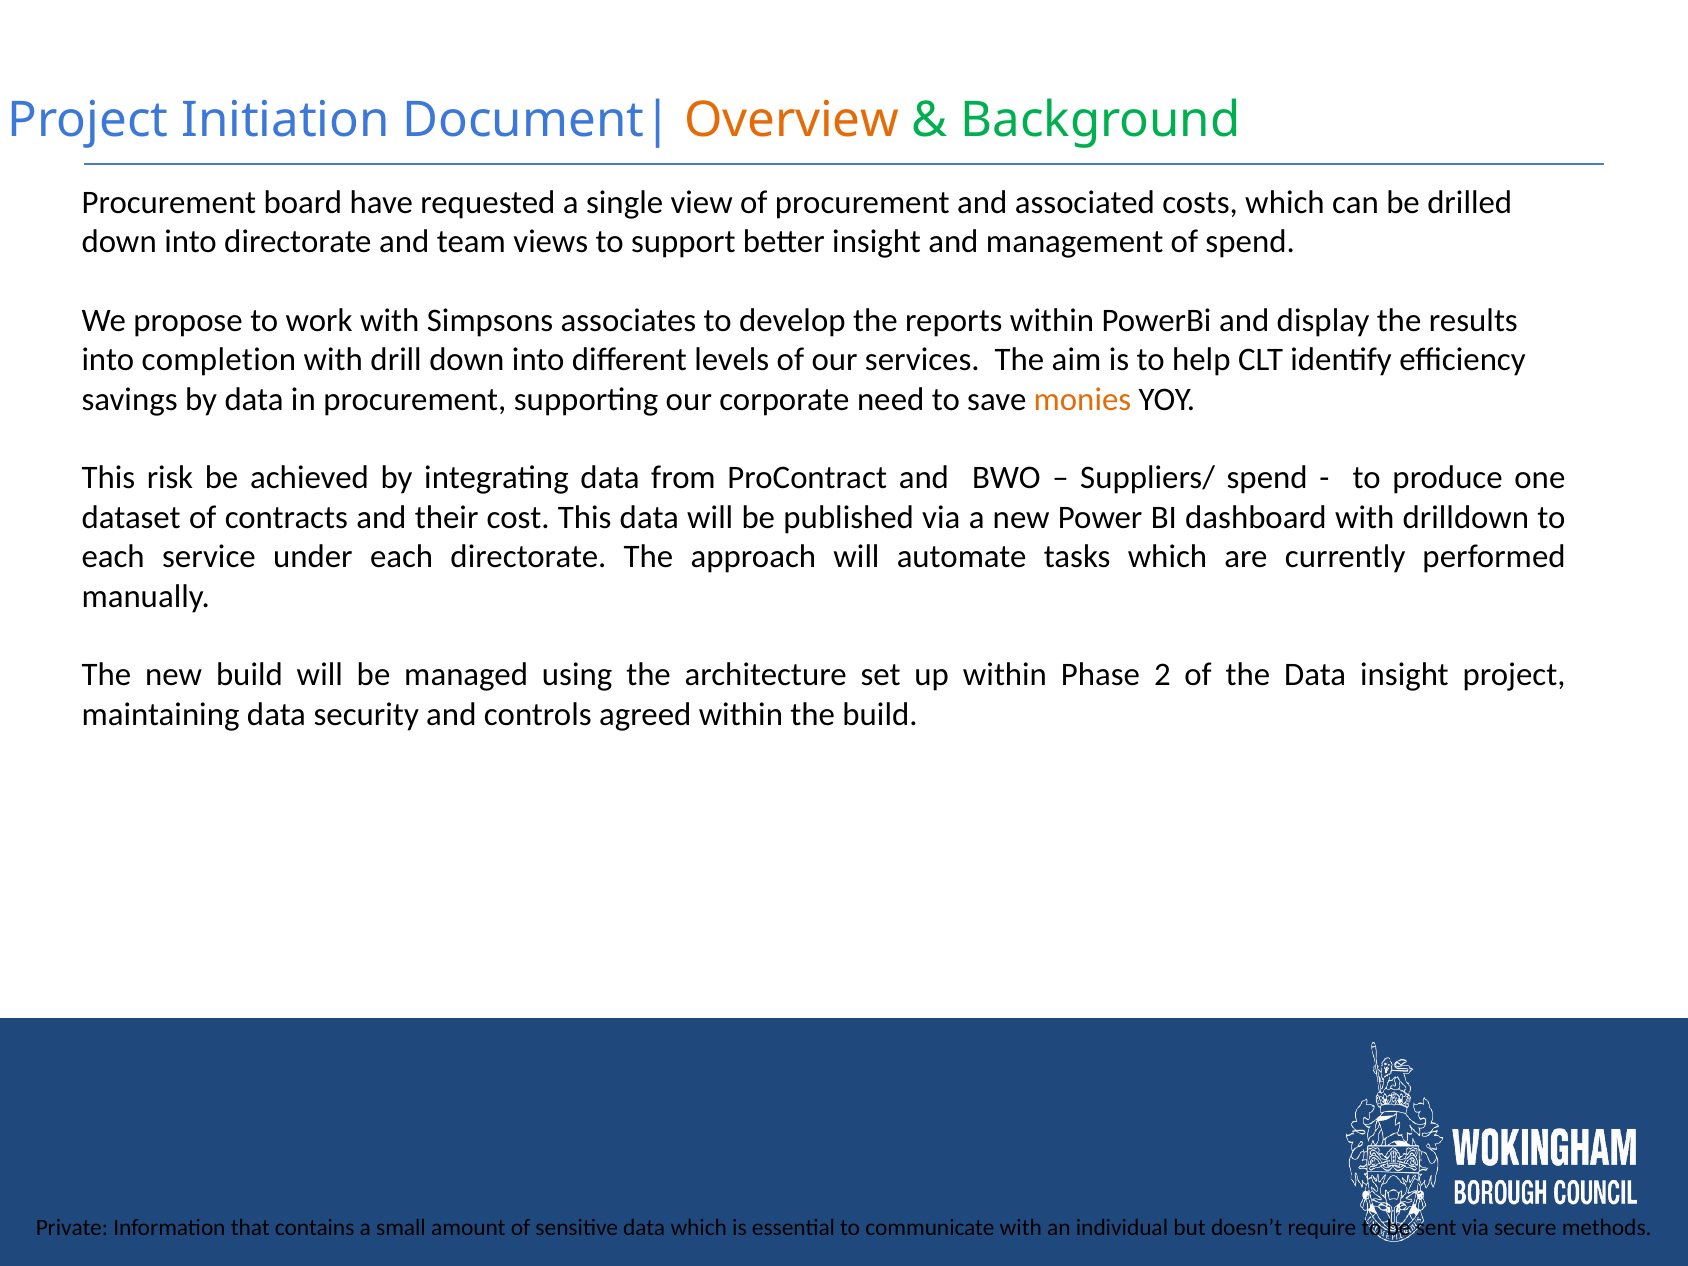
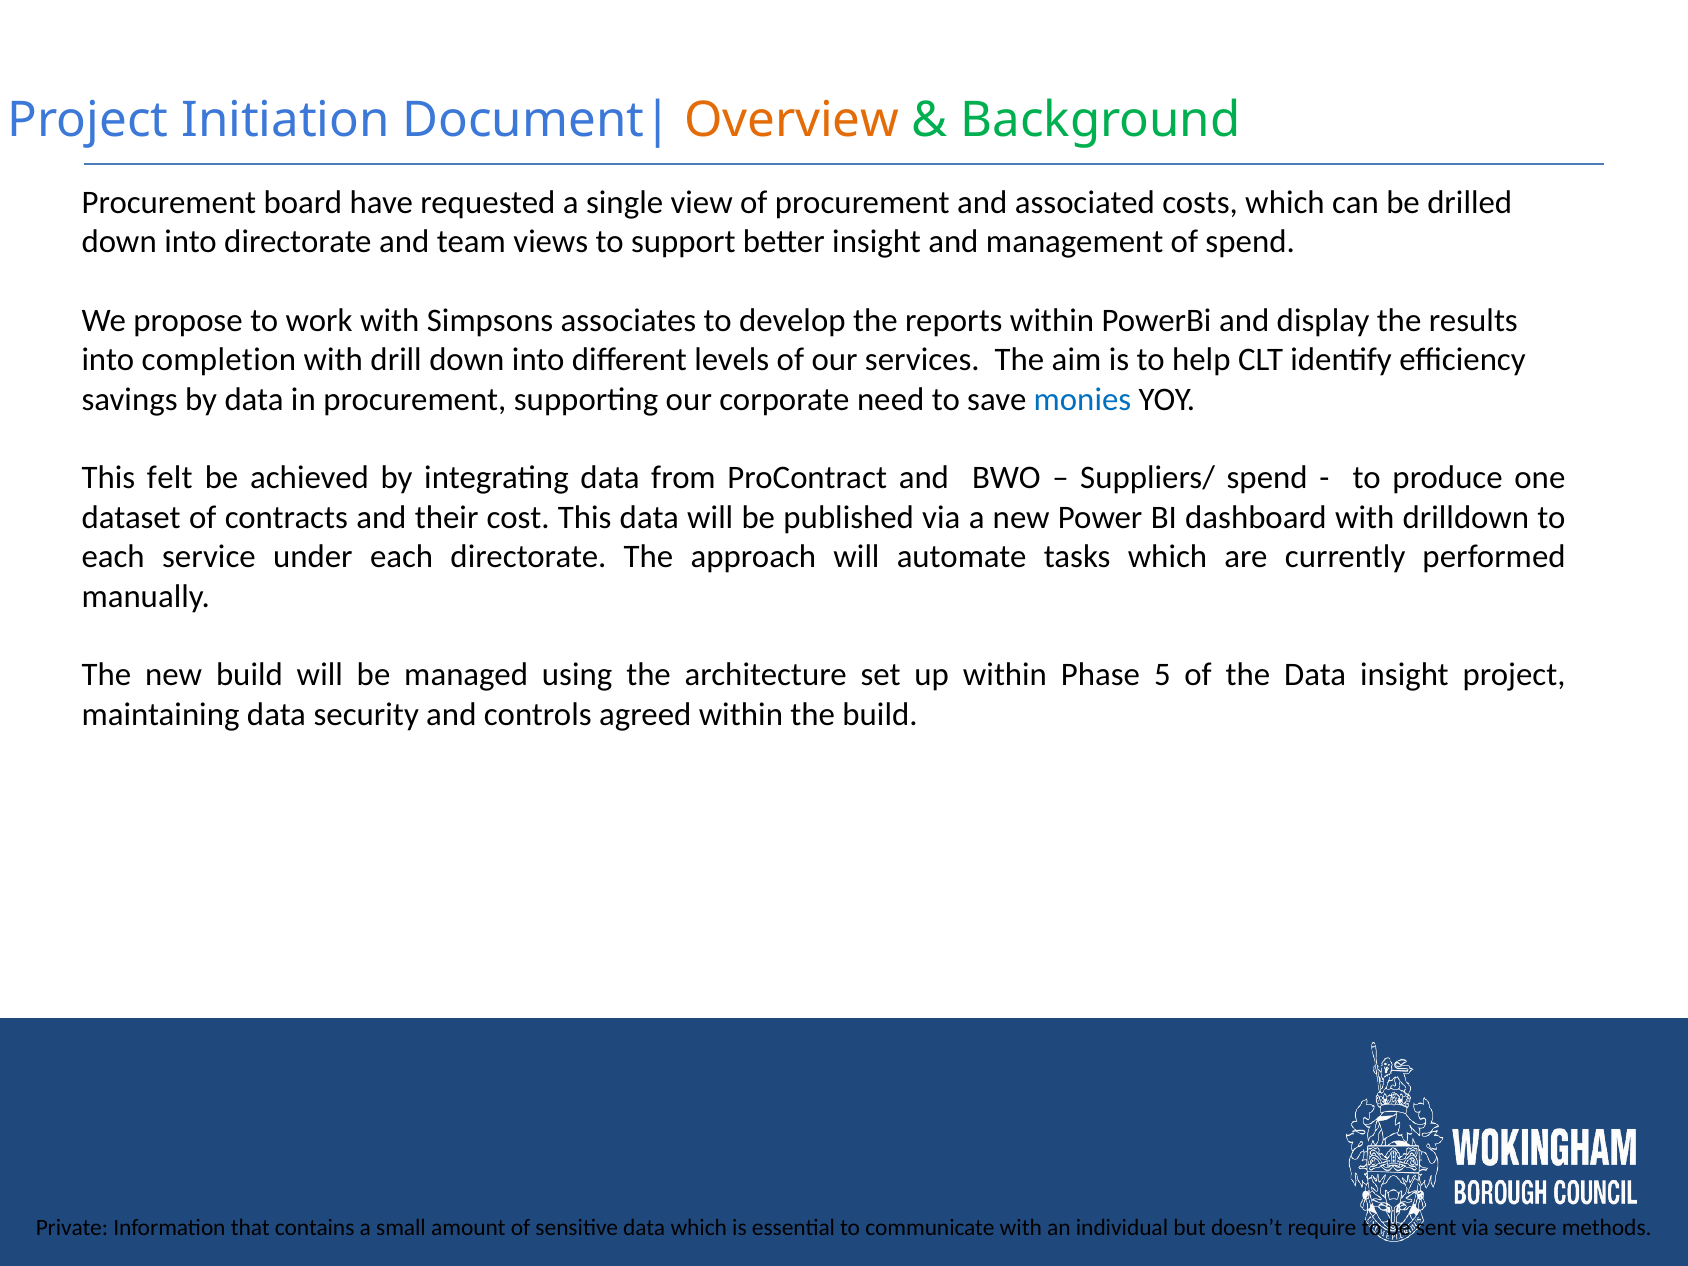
monies colour: orange -> blue (1082, 399)
risk: risk -> felt (170, 478)
2: 2 -> 5 (1162, 675)
